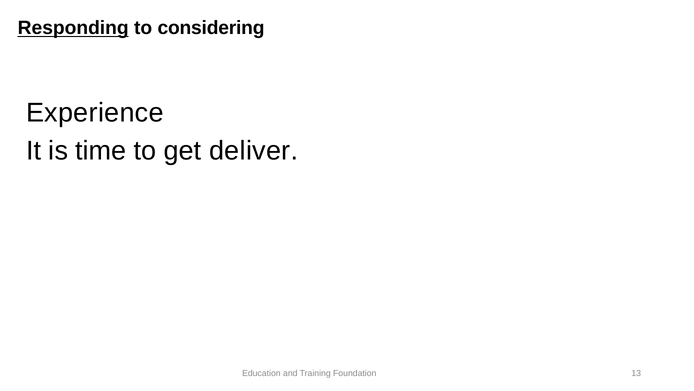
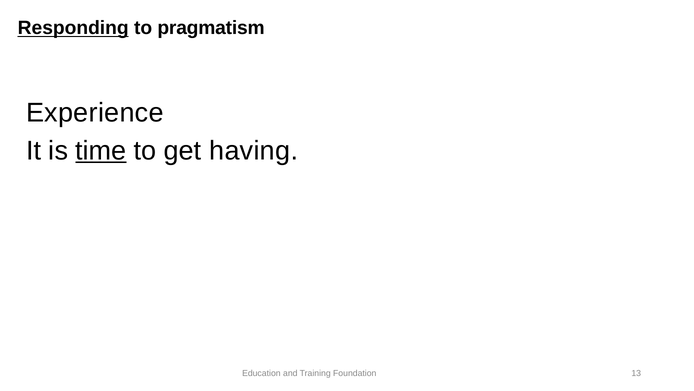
considering: considering -> pragmatism (211, 28)
time underline: none -> present (101, 150)
deliver: deliver -> having (254, 150)
